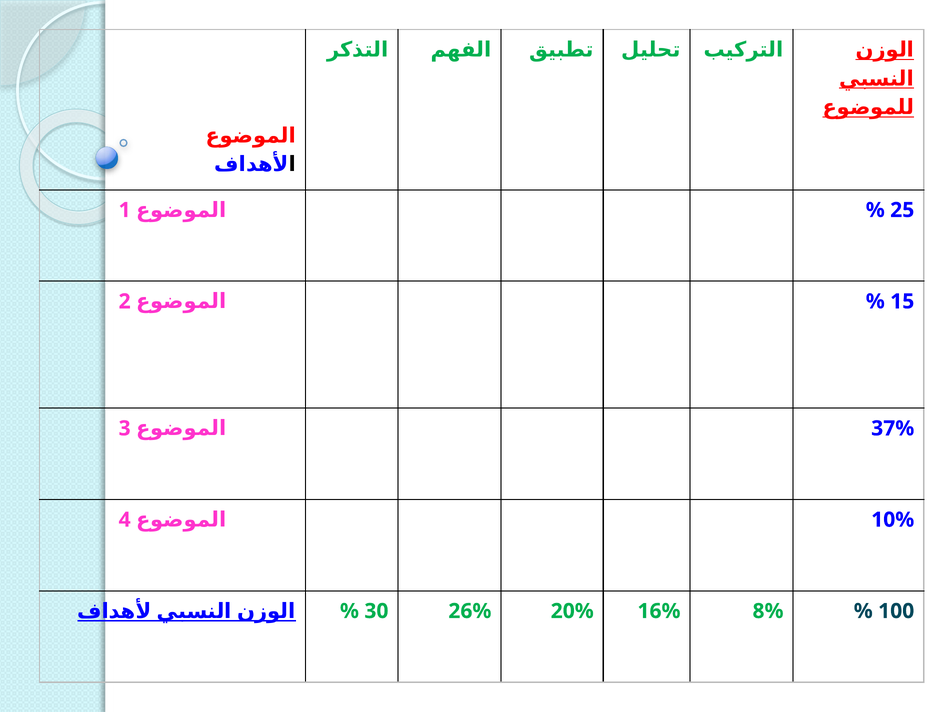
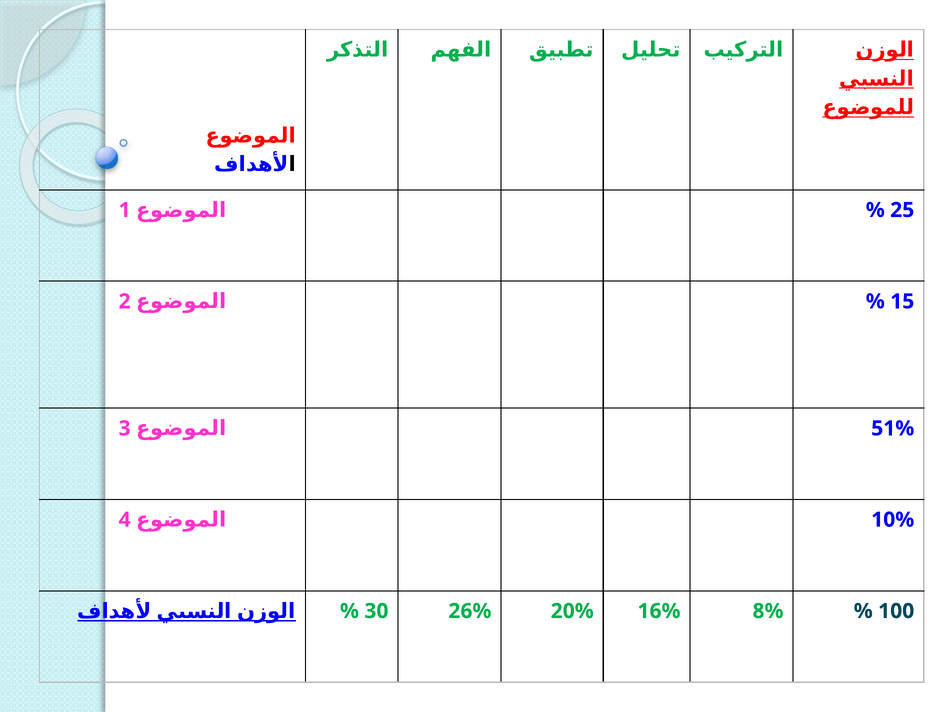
37%: 37% -> 51% (893, 429)
